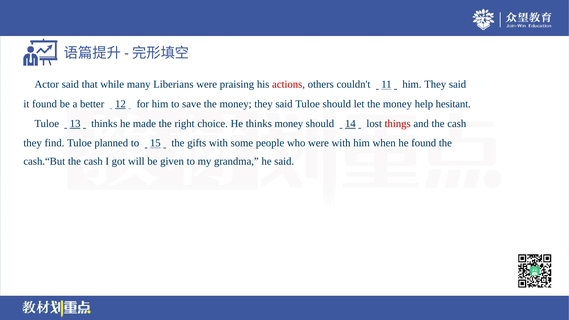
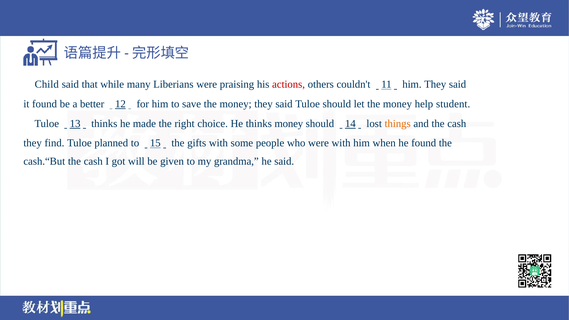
Actor: Actor -> Child (47, 84)
hesitant: hesitant -> student (453, 104)
things colour: red -> orange (398, 124)
